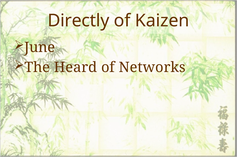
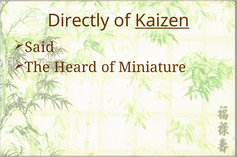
Kaizen underline: none -> present (162, 21)
June: June -> Said (40, 47)
Networks: Networks -> Miniature (152, 68)
